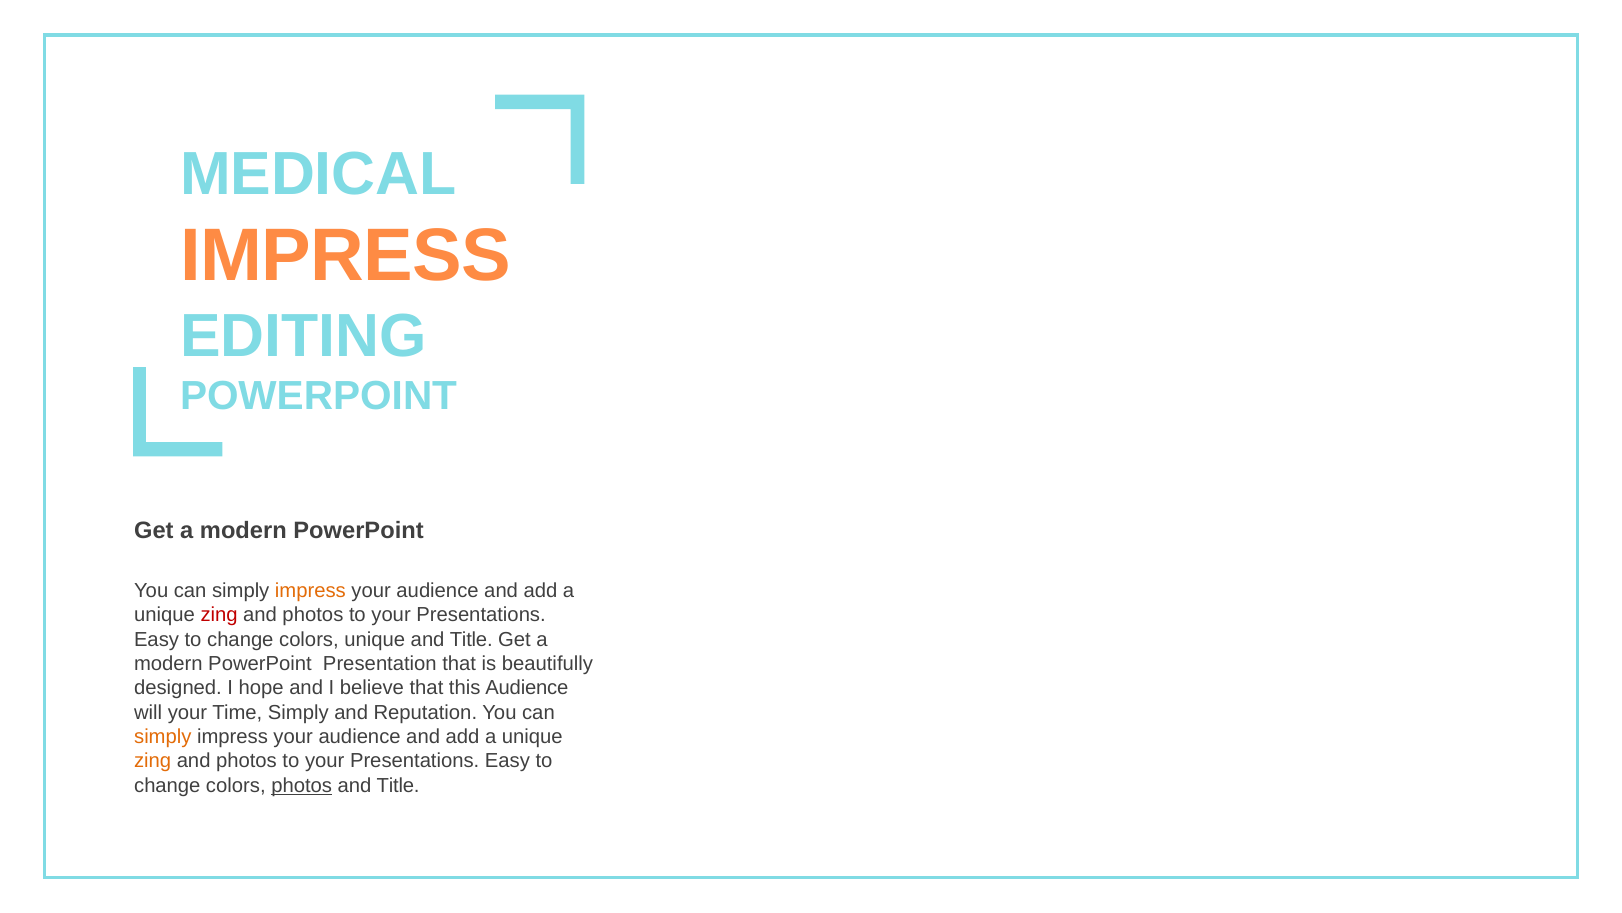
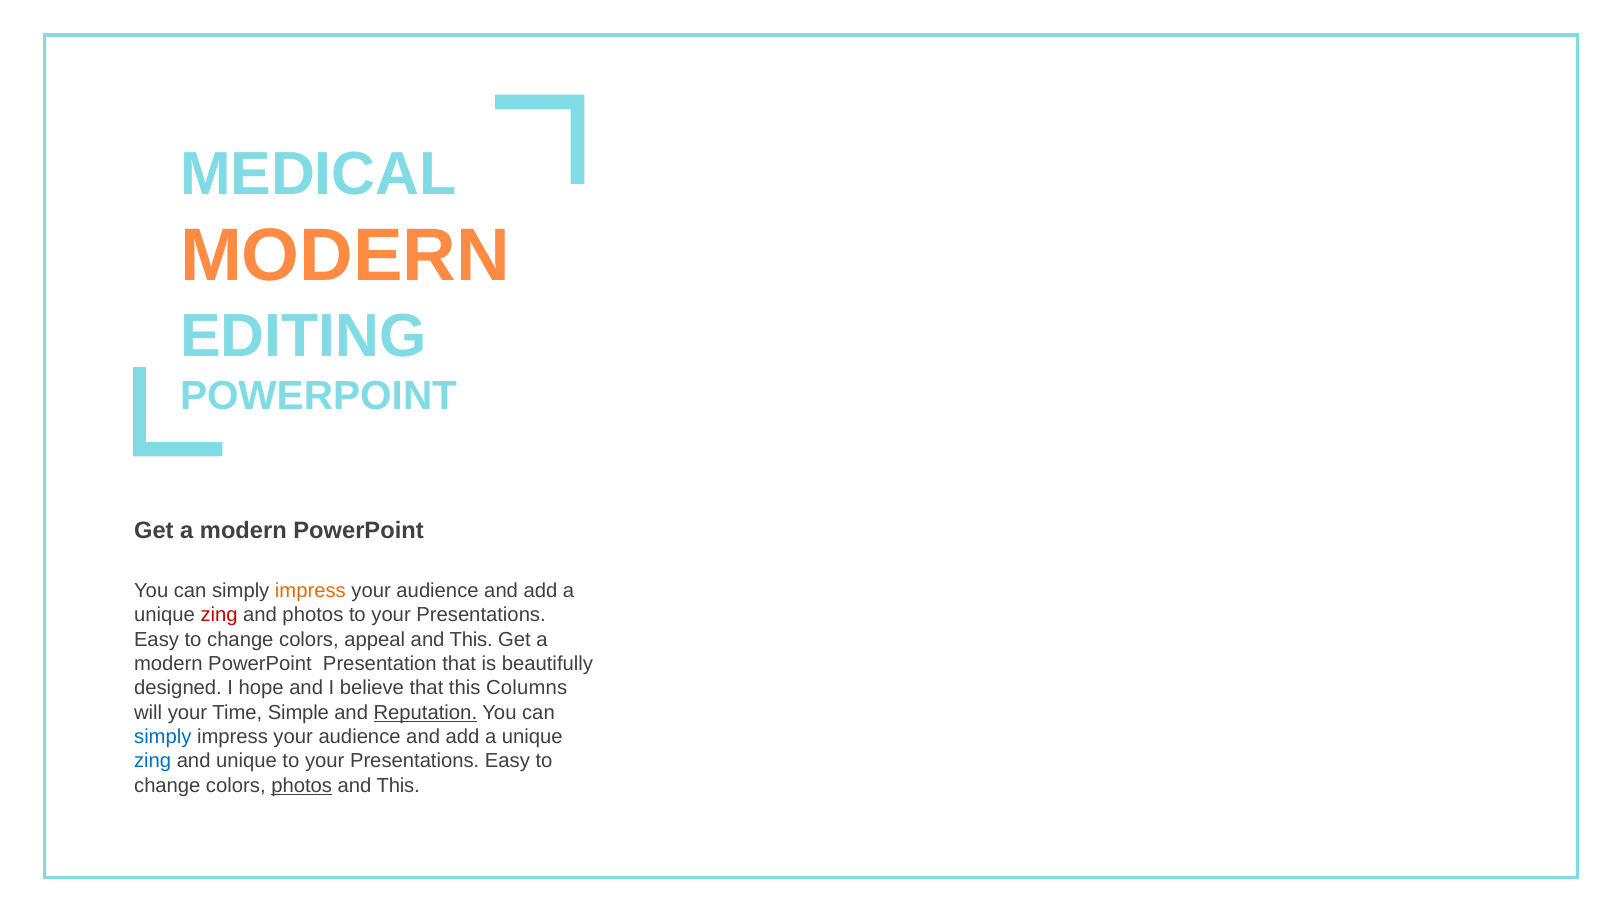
IMPRESS: IMPRESS -> MODERN (345, 256)
colors unique: unique -> appeal (375, 639)
Title: Title -> This (471, 639)
this Audience: Audience -> Columns (527, 688)
Time Simply: Simply -> Simple (298, 712)
Reputation underline: none -> present (425, 712)
simply colour: orange -> blue (163, 736)
zing colour: orange -> blue (153, 761)
photos: photos -> unique (247, 761)
Title: Title -> This (398, 785)
